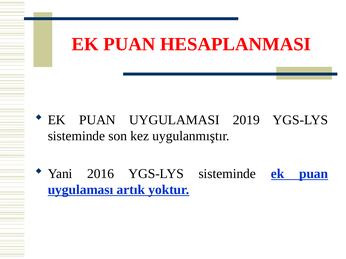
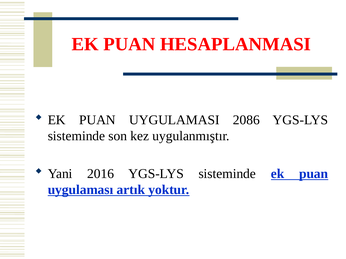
2019: 2019 -> 2086 (246, 120)
